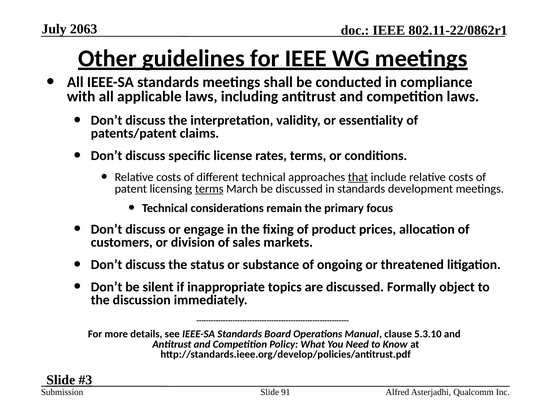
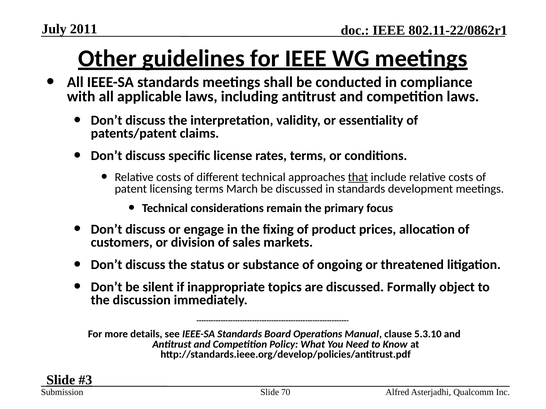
2063: 2063 -> 2011 (84, 29)
terms underline: present -> none (209, 189)
91: 91 -> 70 (286, 393)
